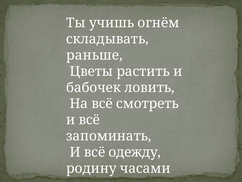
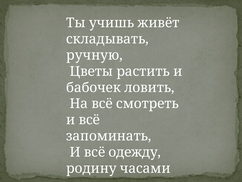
огнём: огнём -> живёт (159, 23)
раньше: раньше -> ручную (94, 55)
